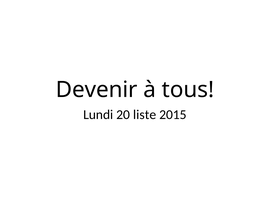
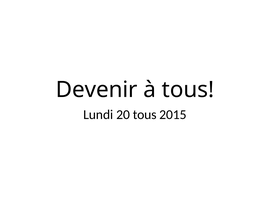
20 liste: liste -> tous (145, 115)
